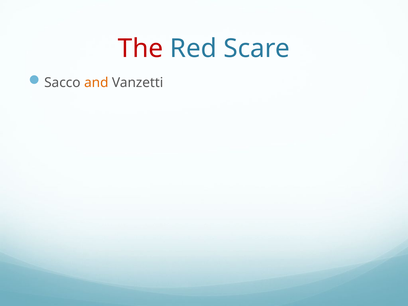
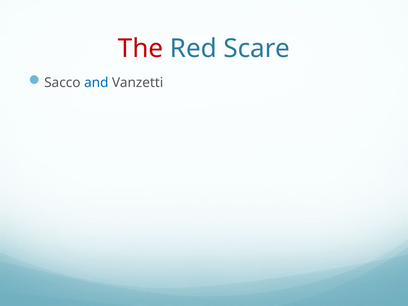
and colour: orange -> blue (96, 83)
